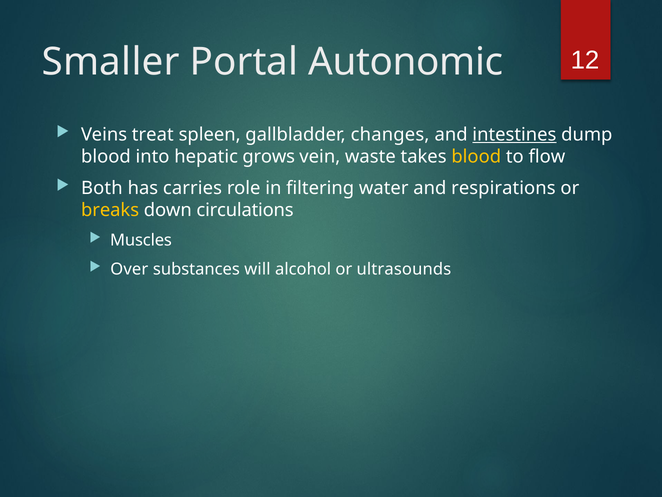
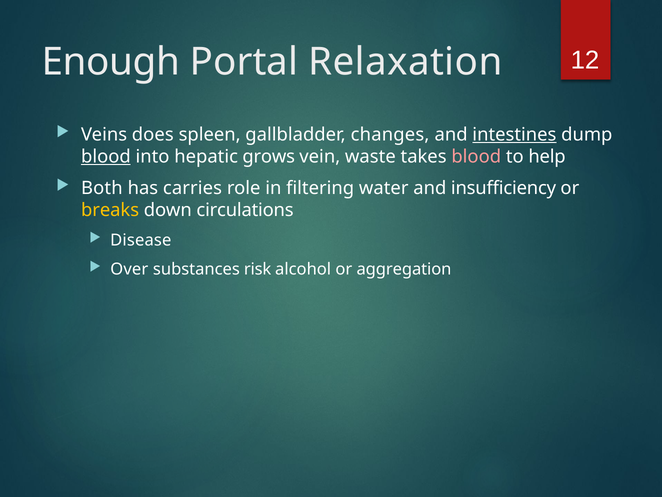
Smaller: Smaller -> Enough (111, 62)
Autonomic: Autonomic -> Relaxation (405, 62)
treat: treat -> does (153, 134)
blood underline: none -> present (106, 157)
blood colour: yellow -> pink (476, 157)
flow: flow -> help (547, 157)
respirations: respirations -> insufficiency (504, 188)
Muscles: Muscles -> Disease (141, 240)
will: will -> risk (258, 269)
ultrasounds: ultrasounds -> aggregation (404, 269)
